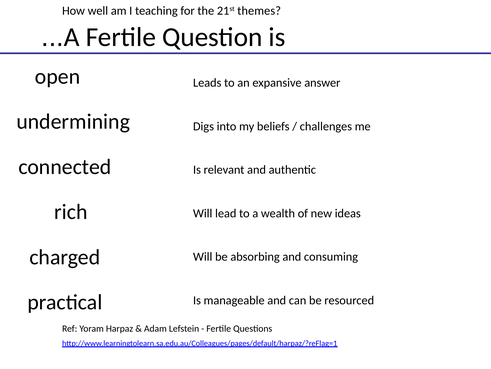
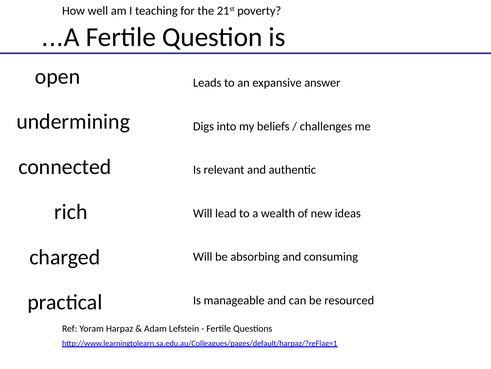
themes: themes -> poverty (259, 11)
